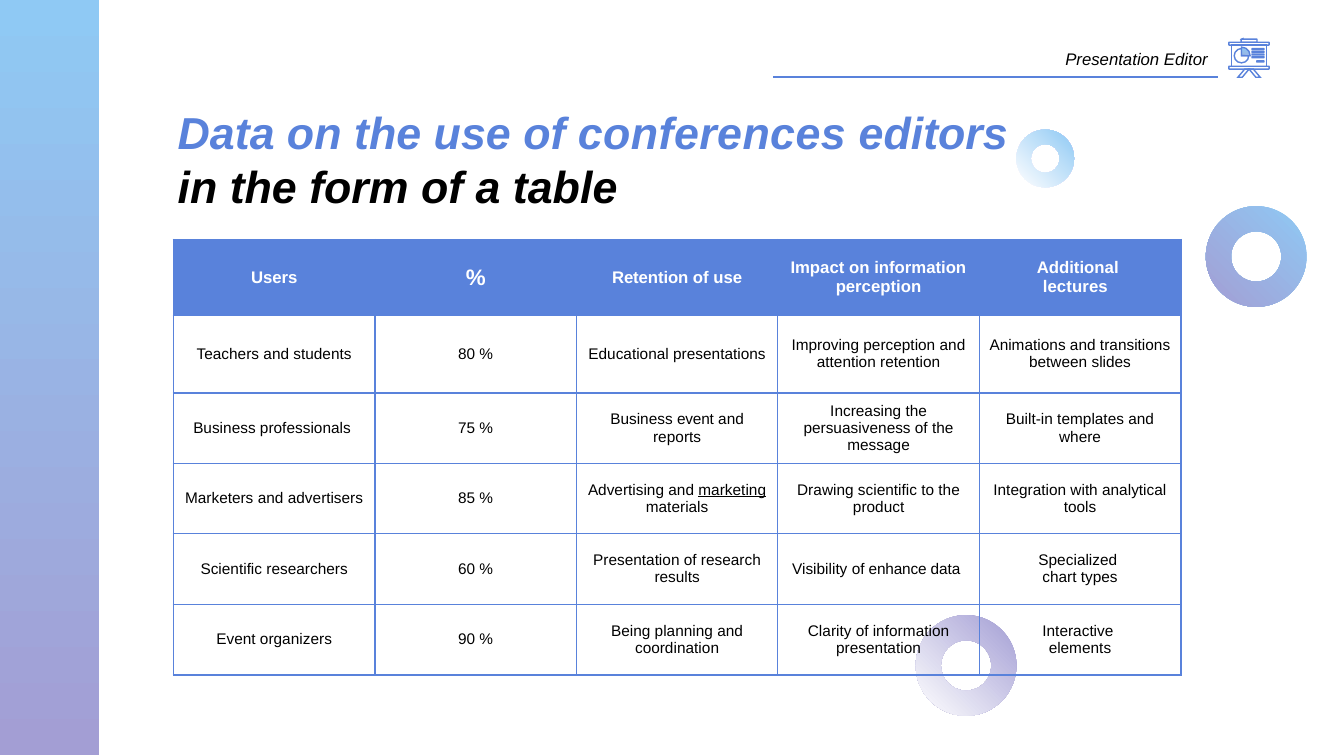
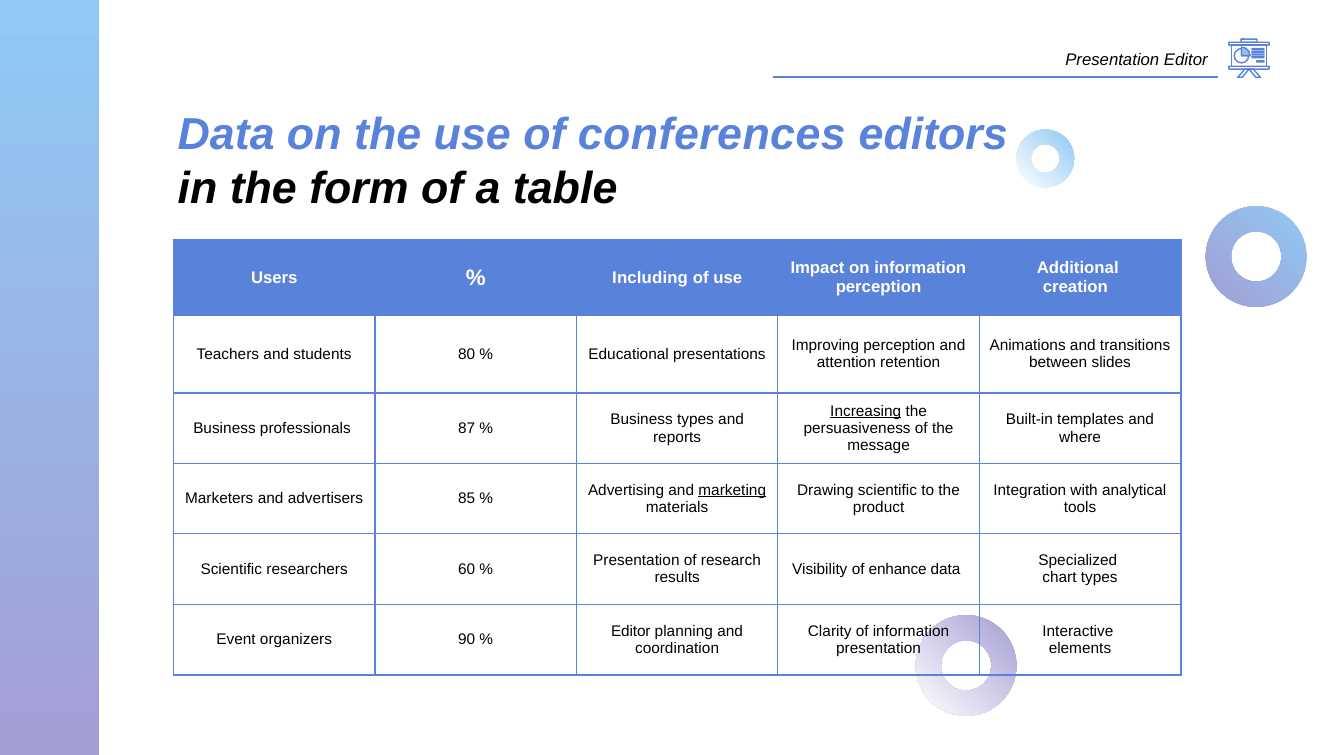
Retention: Retention -> Including (650, 278)
lectures: lectures -> creation (1075, 287)
Increasing underline: none -> present (866, 411)
Business event: event -> types (695, 420)
75: 75 -> 87 (467, 428)
Being: Being -> Editor (631, 631)
